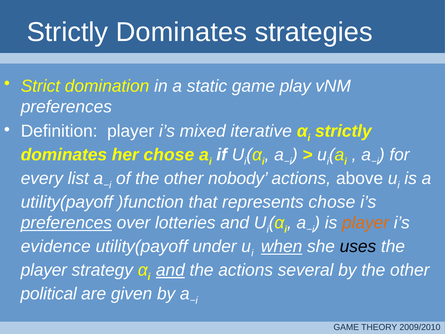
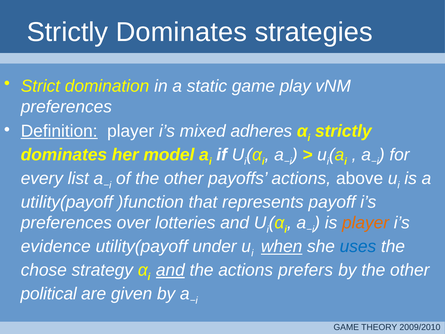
Definition underline: none -> present (59, 131)
iterative: iterative -> adheres (261, 131)
her chose: chose -> model (169, 155)
nobody: nobody -> payoffs (238, 178)
represents chose: chose -> payoff (332, 202)
preferences underline: present -> none (66, 223)
uses colour: black -> blue (358, 246)
player: player -> chose (44, 270)
several: several -> prefers (306, 270)
